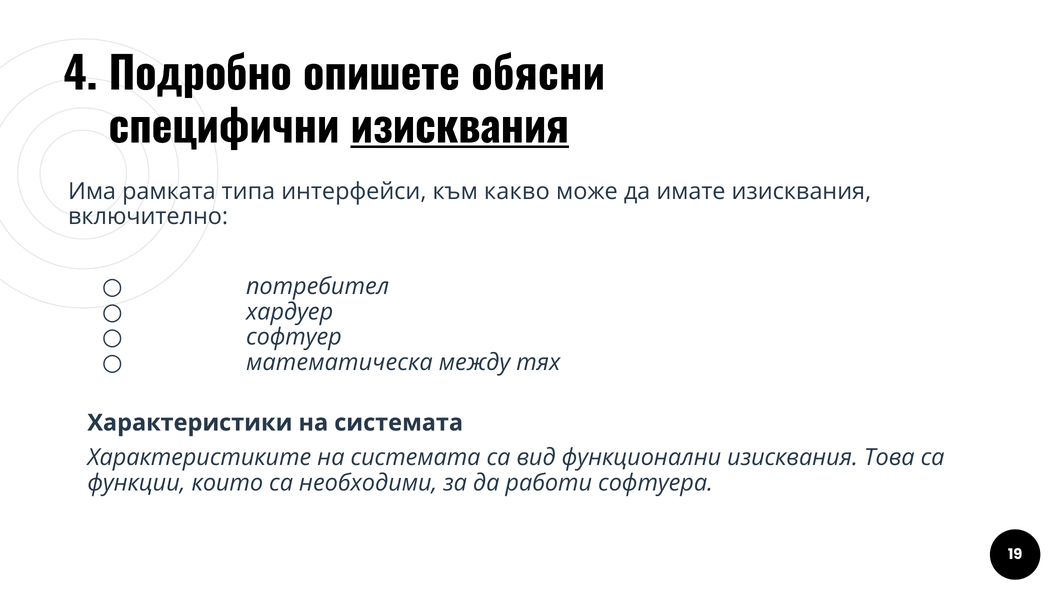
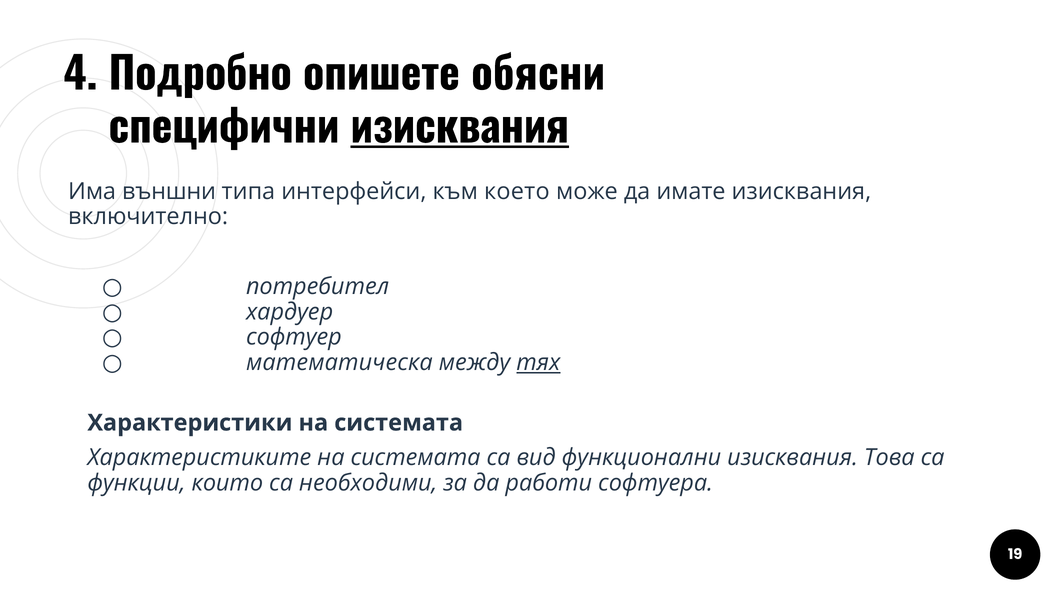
рамката: рамката -> външни (169, 191)
какво: какво -> което (517, 191)
тях underline: none -> present (538, 363)
